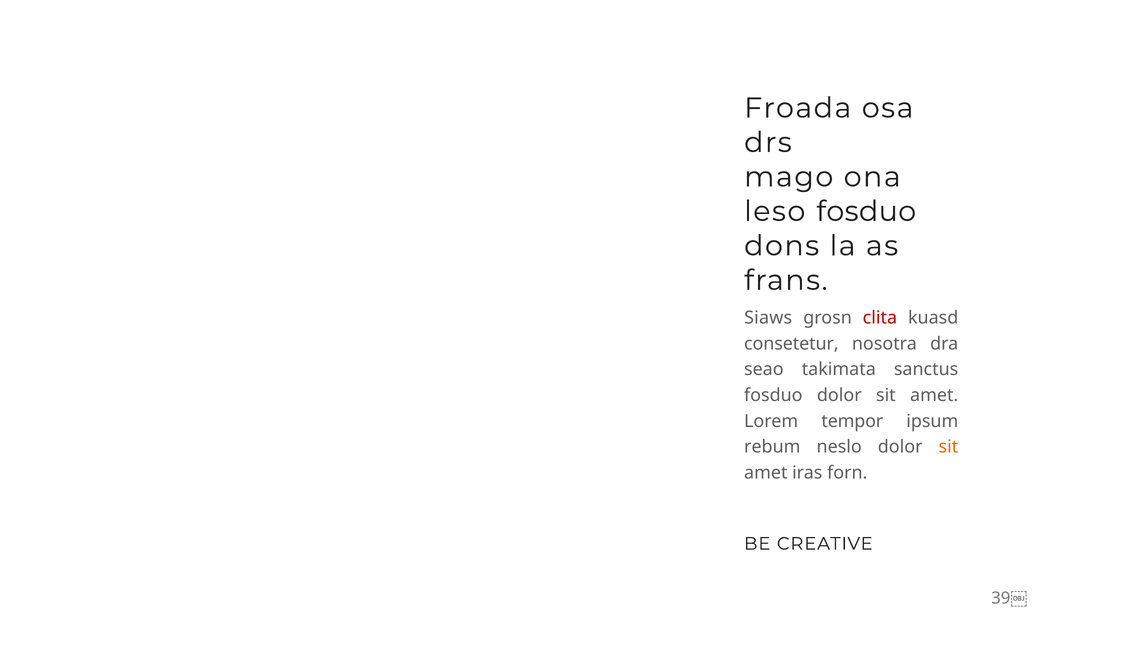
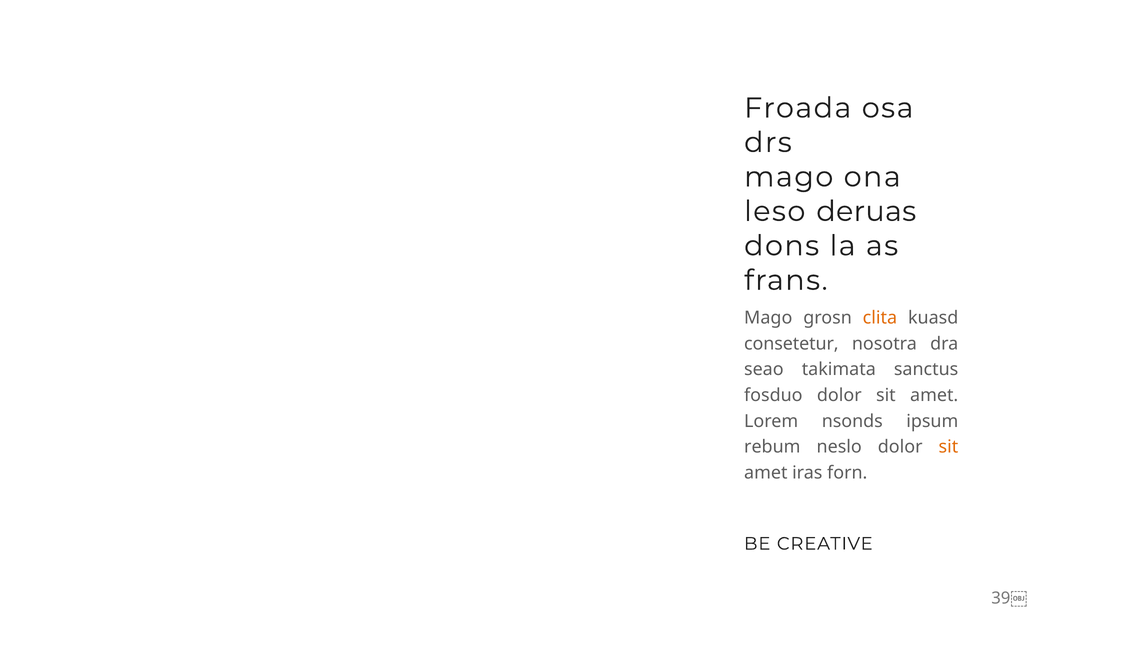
leso fosduo: fosduo -> deruas (866, 211)
Siaws: Siaws -> Mago (768, 318)
clita colour: red -> orange (880, 318)
tempor: tempor -> nsonds (852, 421)
